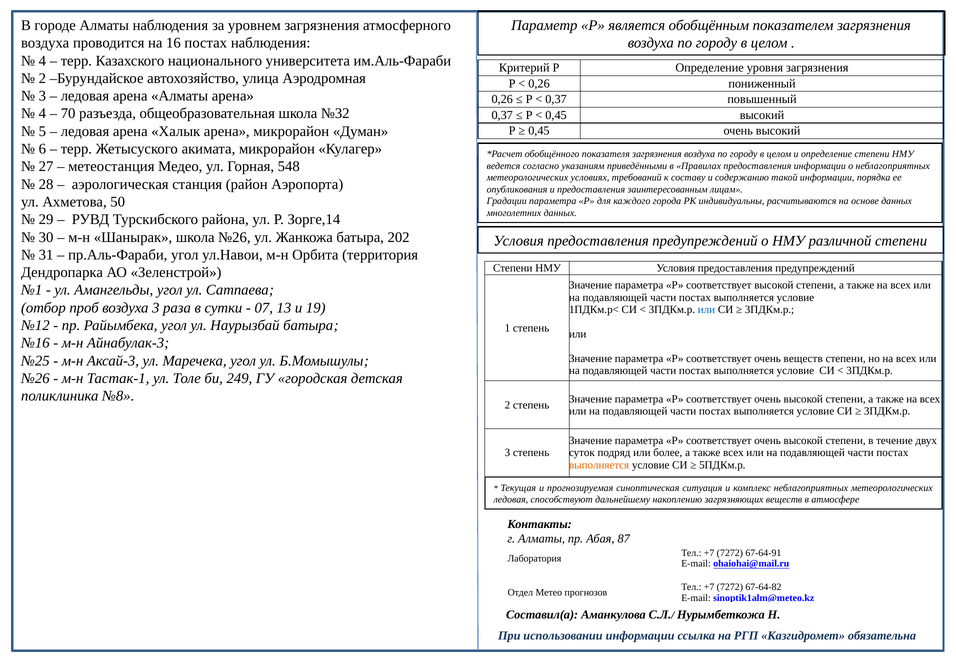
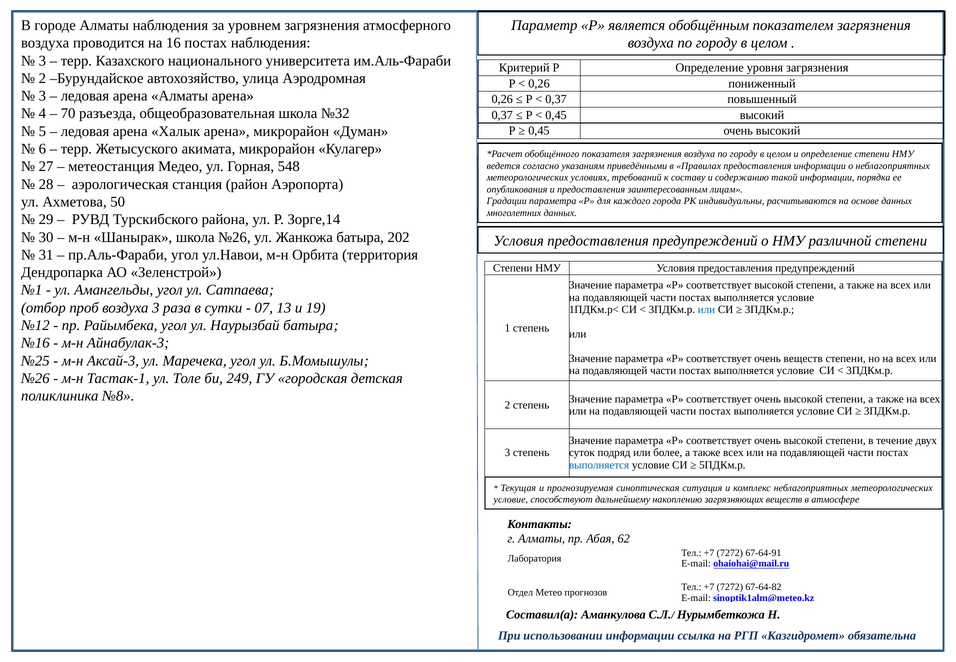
4: 4 -> 3 (42, 61)
выполняется colour: orange -> blue (599, 465)
ледовая: ледовая -> условие (511, 500)
87: 87 -> 62 (624, 539)
